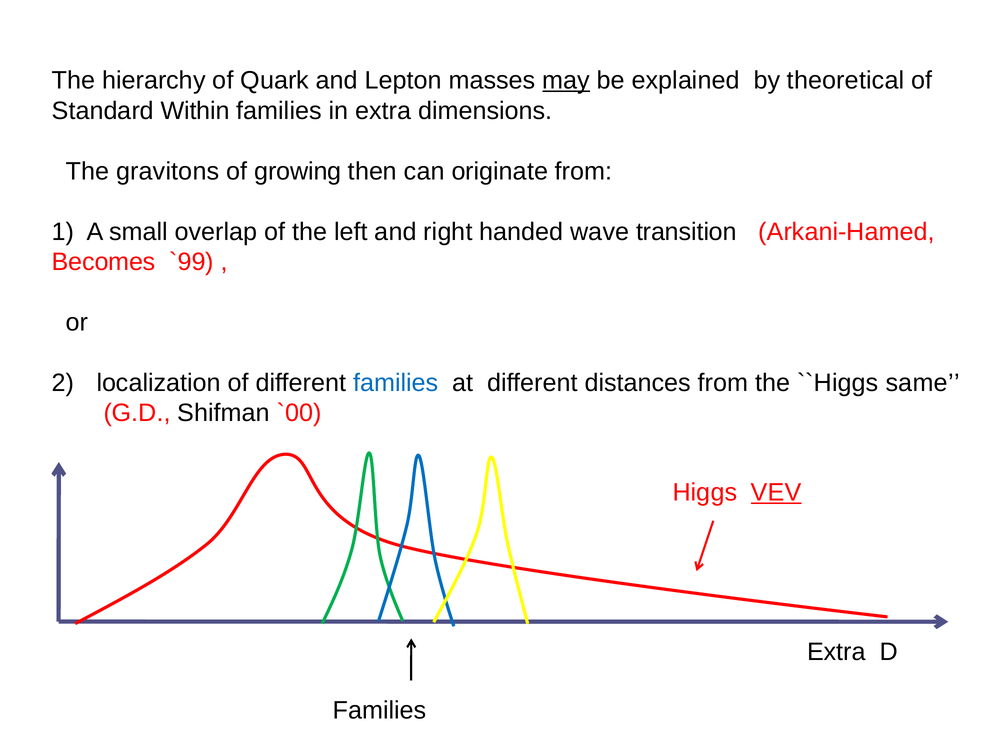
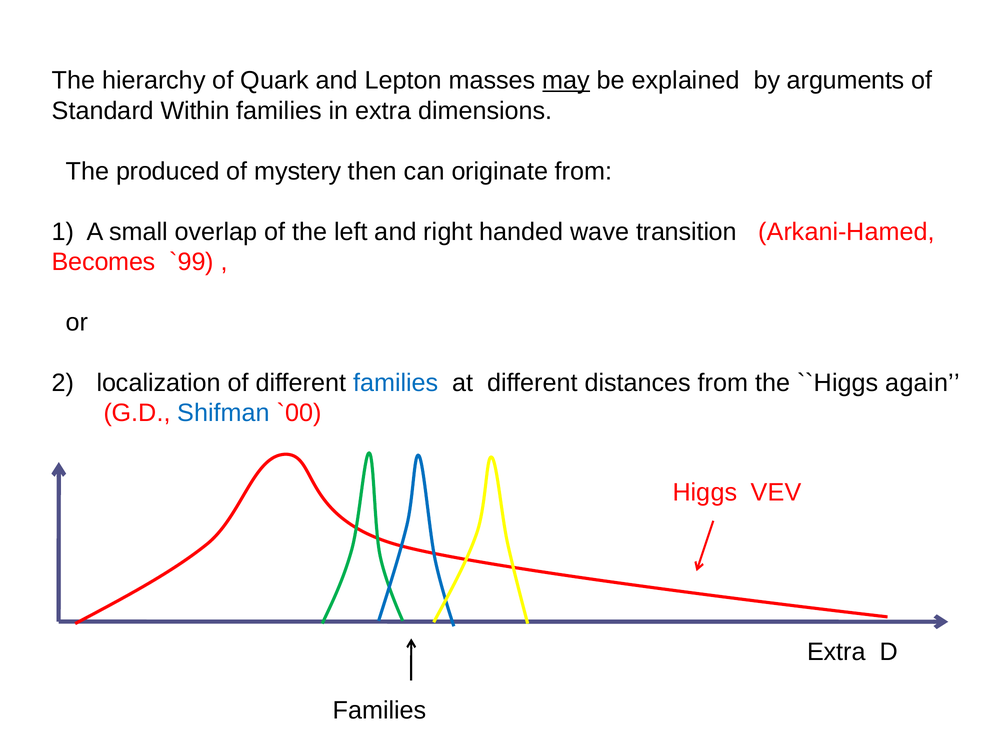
theoretical: theoretical -> arguments (846, 80)
gravitons: gravitons -> produced (168, 171)
growing: growing -> mystery (298, 171)
same: same -> again (923, 383)
Shifman colour: black -> blue (224, 413)
VEV underline: present -> none (776, 492)
